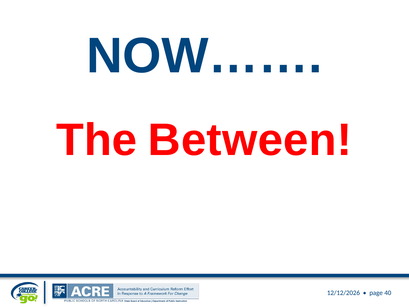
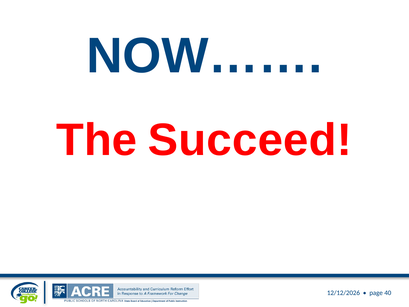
Between: Between -> Succeed (250, 140)
